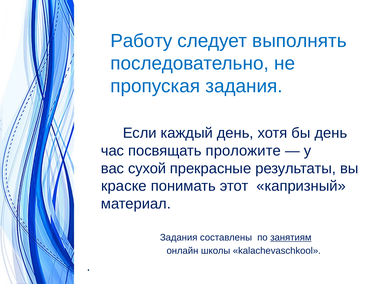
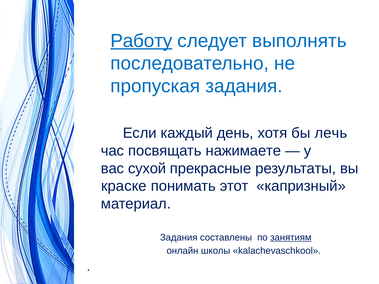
Работу underline: none -> present (141, 41)
бы день: день -> лечь (331, 133)
проложите: проложите -> нажимаете (243, 151)
